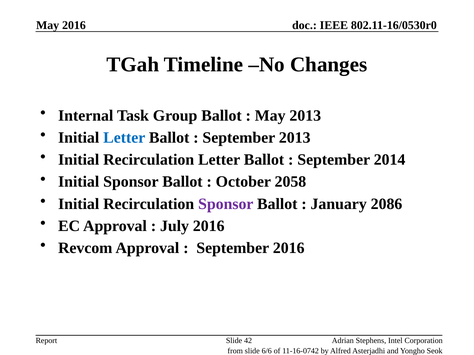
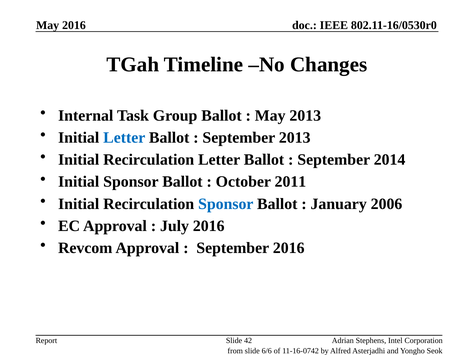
2058: 2058 -> 2011 (290, 182)
Sponsor colour: purple -> blue (226, 204)
2086: 2086 -> 2006 (387, 204)
